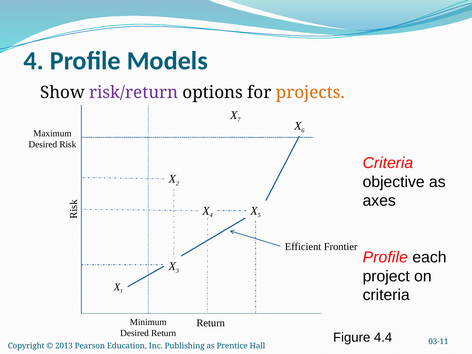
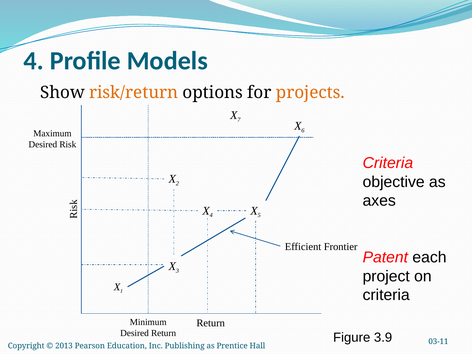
risk/return colour: purple -> orange (134, 92)
Profile: Profile -> Patent (385, 257)
4.4: 4.4 -> 3.9 (383, 338)
